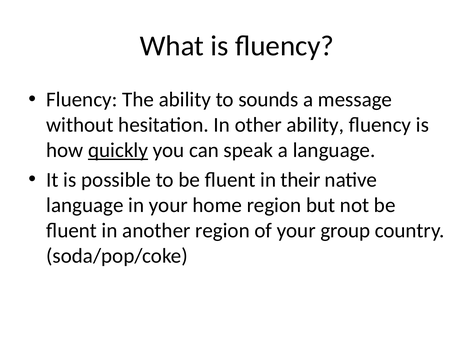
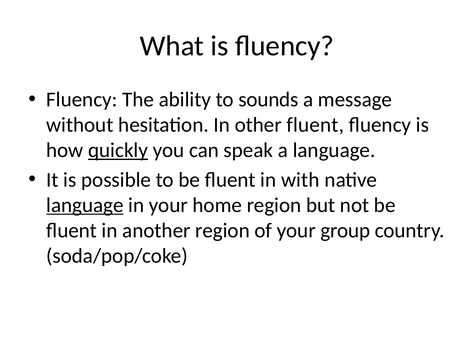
other ability: ability -> fluent (315, 125)
their: their -> with (300, 180)
language underline: none -> present (85, 205)
